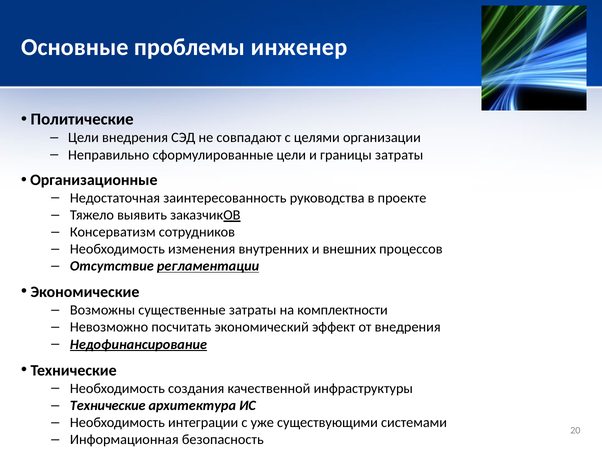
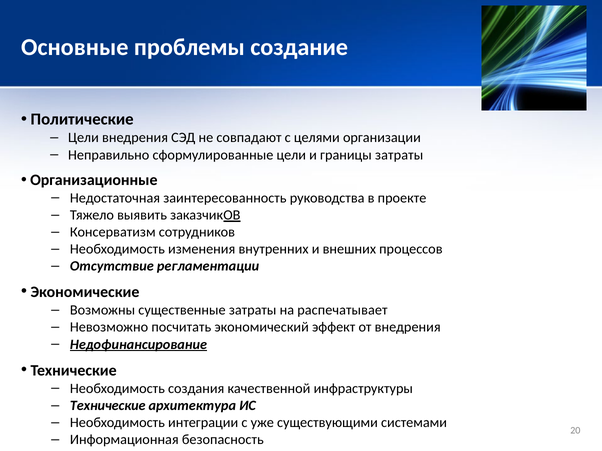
инженер: инженер -> создание (299, 47)
регламентации underline: present -> none (208, 266)
комплектности: комплектности -> распечатывает (342, 311)
